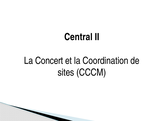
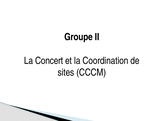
Central: Central -> Groupe (78, 37)
